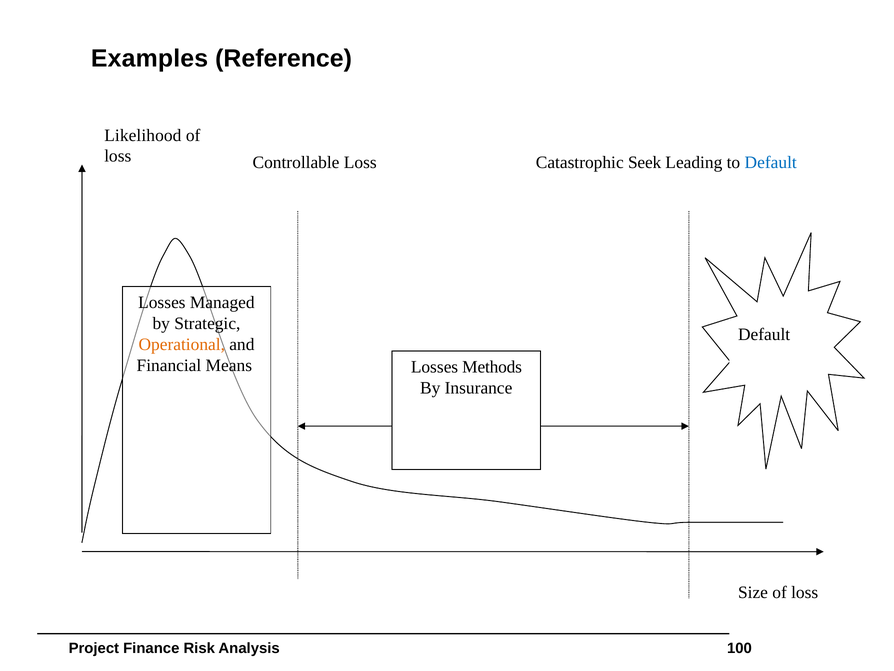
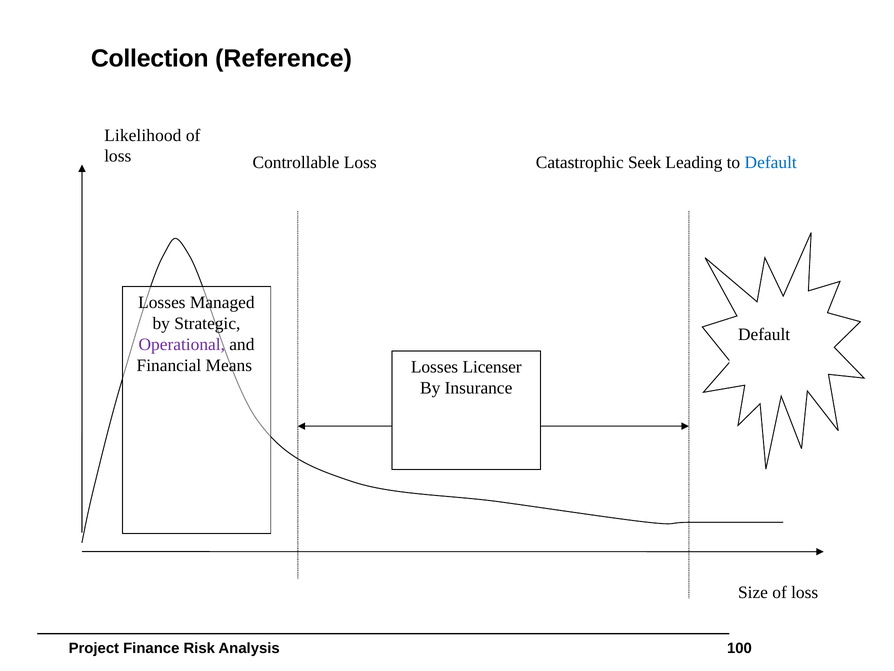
Examples: Examples -> Collection (150, 58)
Operational colour: orange -> purple (182, 344)
Methods: Methods -> Licenser (492, 367)
